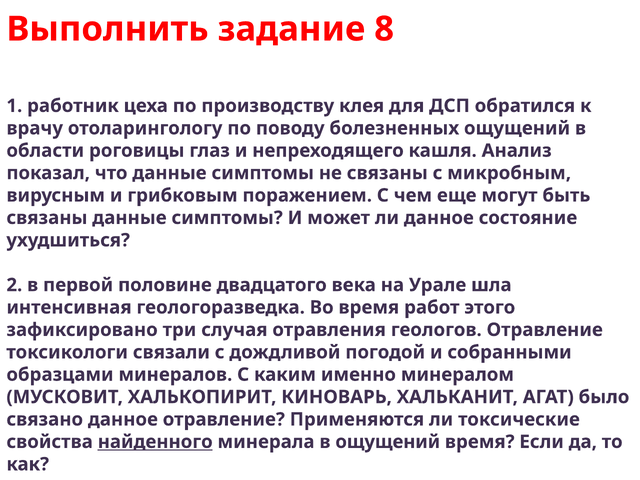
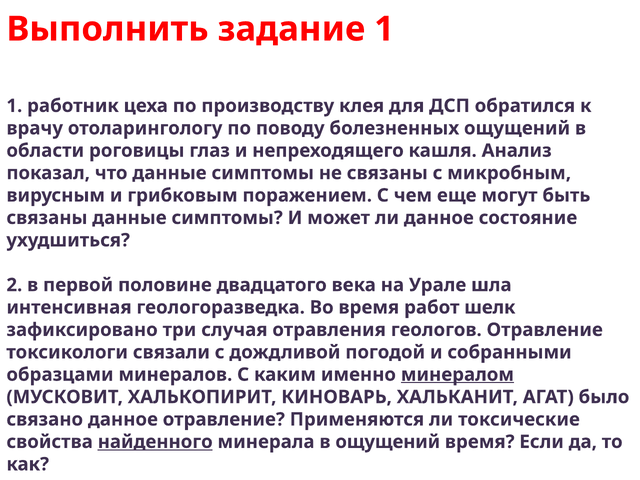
задание 8: 8 -> 1 (384, 29)
этого: этого -> шелк (490, 307)
минералом underline: none -> present (457, 375)
